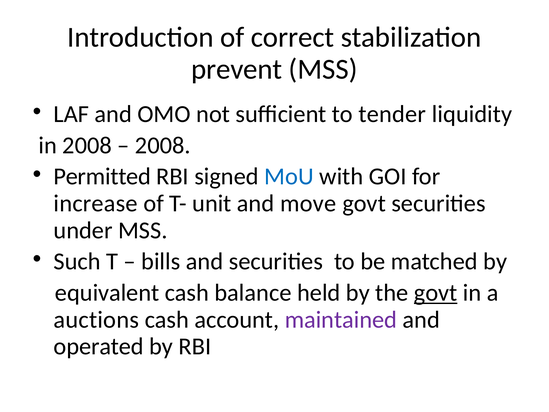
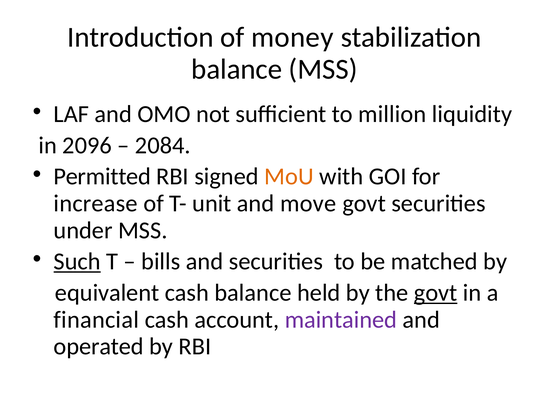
correct: correct -> money (292, 37)
prevent: prevent -> balance (237, 69)
tender: tender -> million (392, 114)
in 2008: 2008 -> 2096 (87, 145)
2008: 2008 -> 2084 (163, 145)
MoU colour: blue -> orange (289, 176)
Such underline: none -> present (77, 261)
auctions: auctions -> financial (96, 319)
